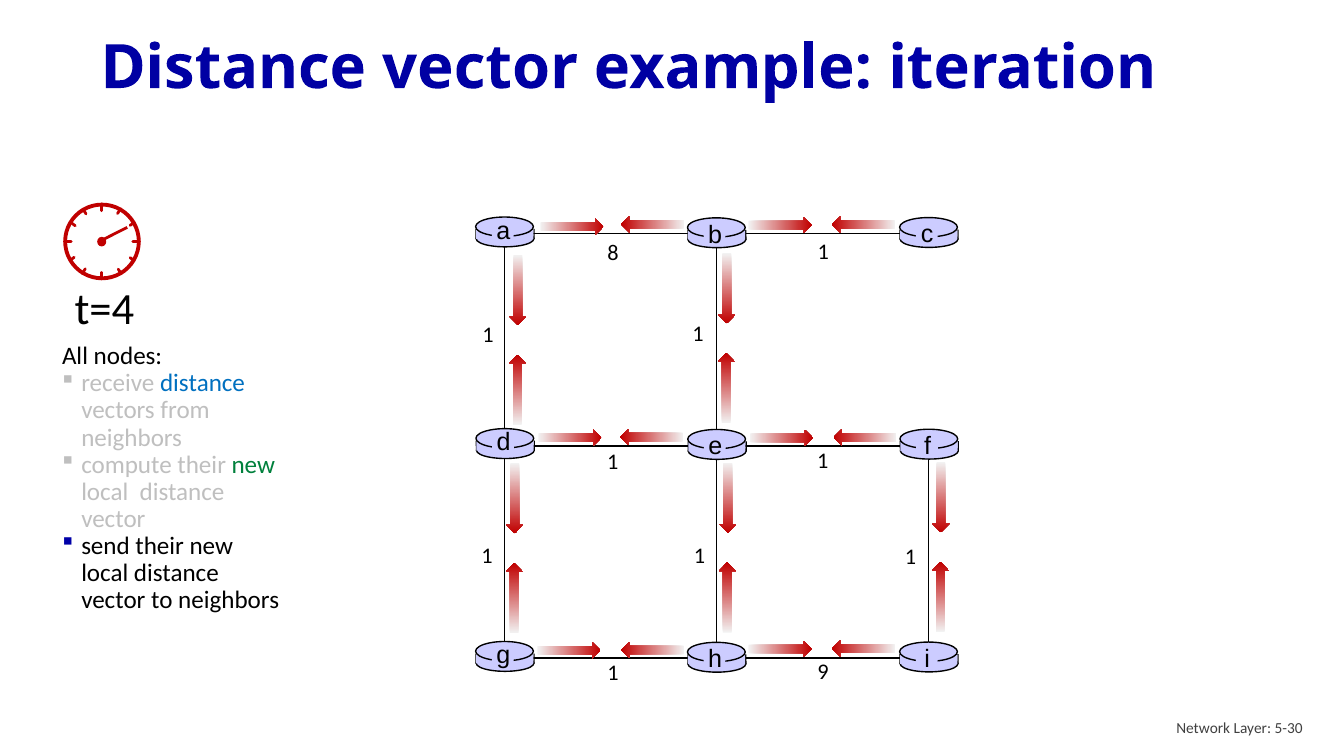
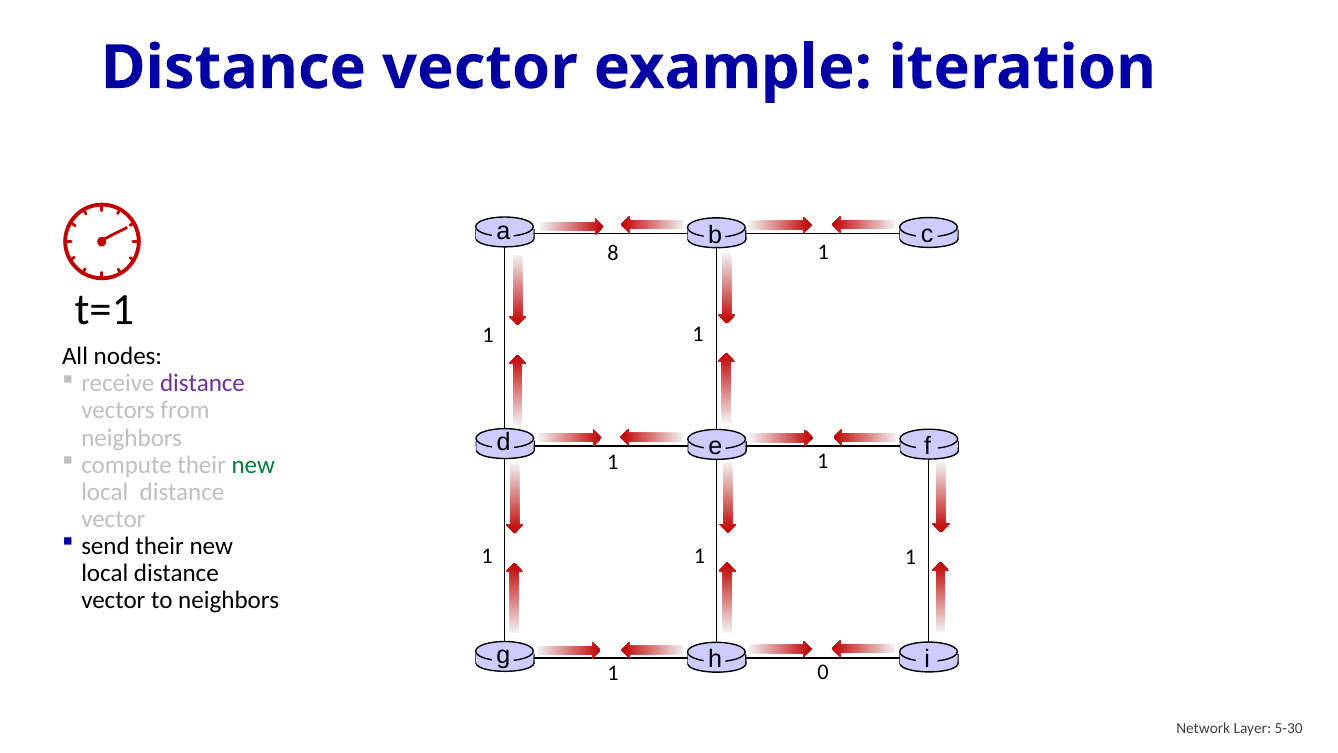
t=4: t=4 -> t=1 (104, 310)
distance colour: blue -> purple (202, 383)
9: 9 -> 0 (823, 672)
